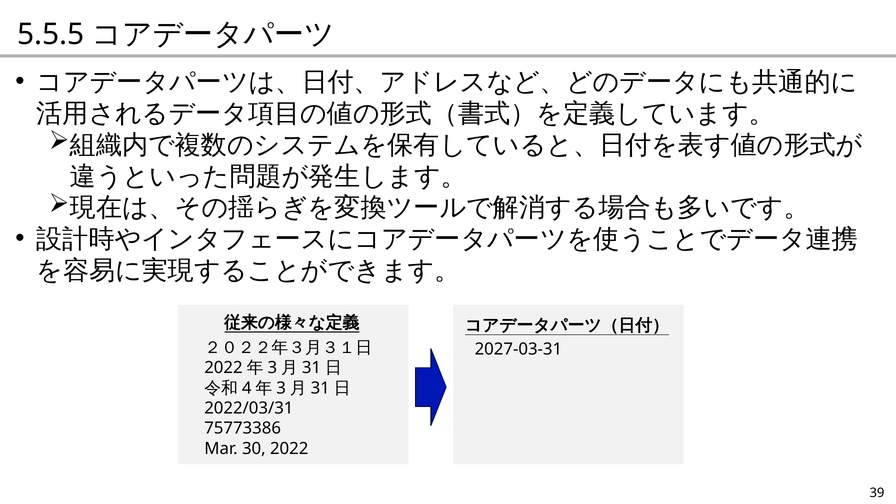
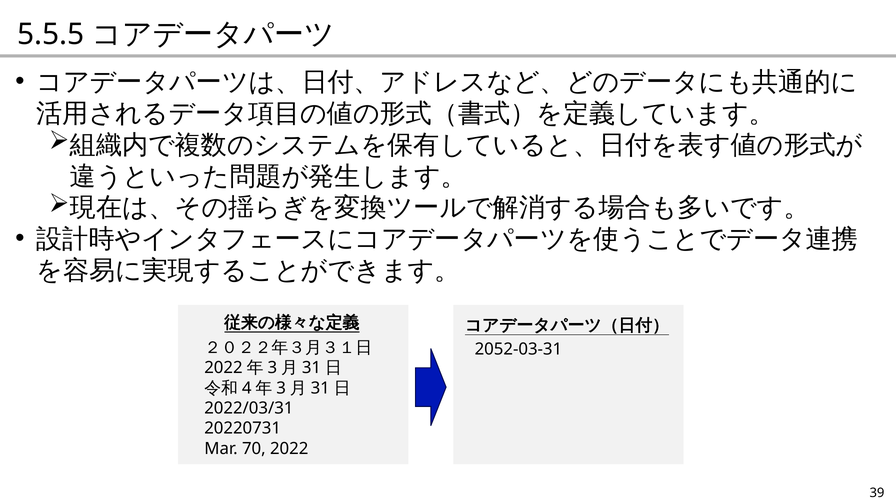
2027-03-31: 2027-03-31 -> 2052-03-31 (518, 349)
75773386: 75773386 -> 20220731 (243, 428)
30: 30 -> 70 (254, 449)
